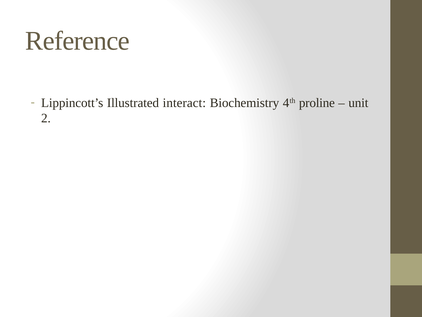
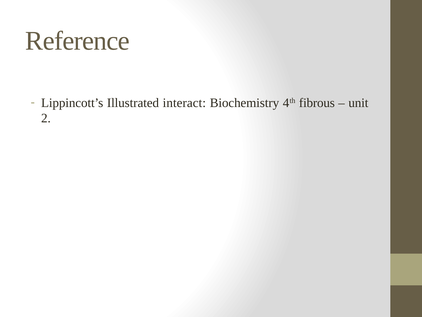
proline: proline -> fibrous (317, 103)
